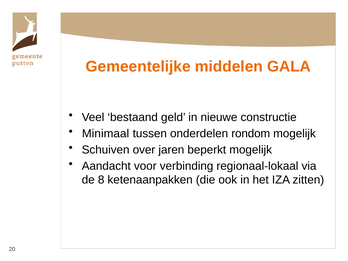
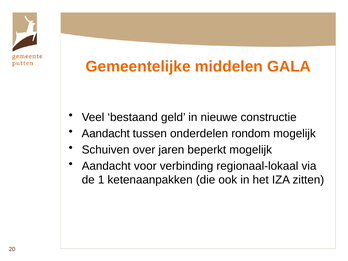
Minimaal: Minimaal -> Aandacht (106, 133)
8: 8 -> 1 (101, 180)
